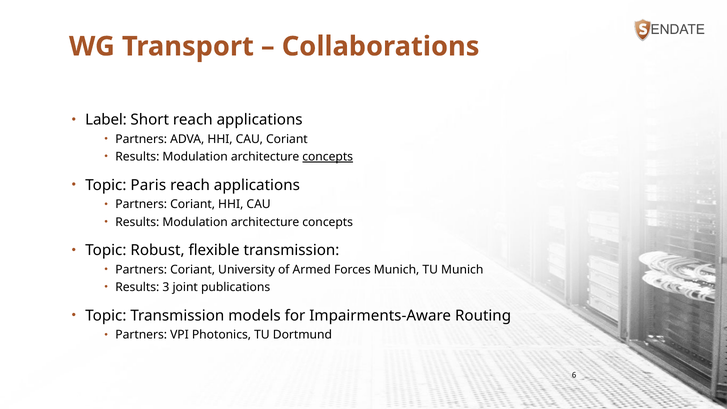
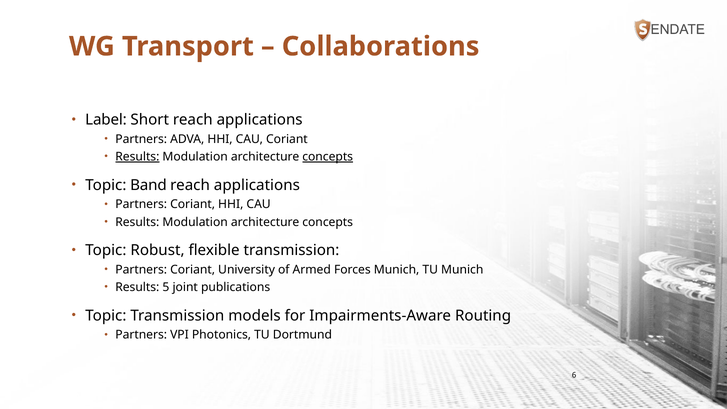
Results underline: none -> present (137, 157)
Paris: Paris -> Band (148, 185)
3: 3 -> 5 (166, 287)
